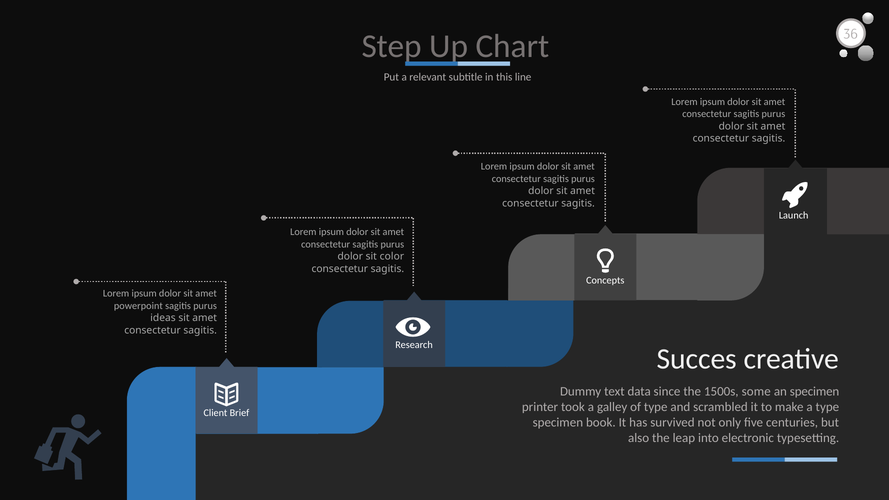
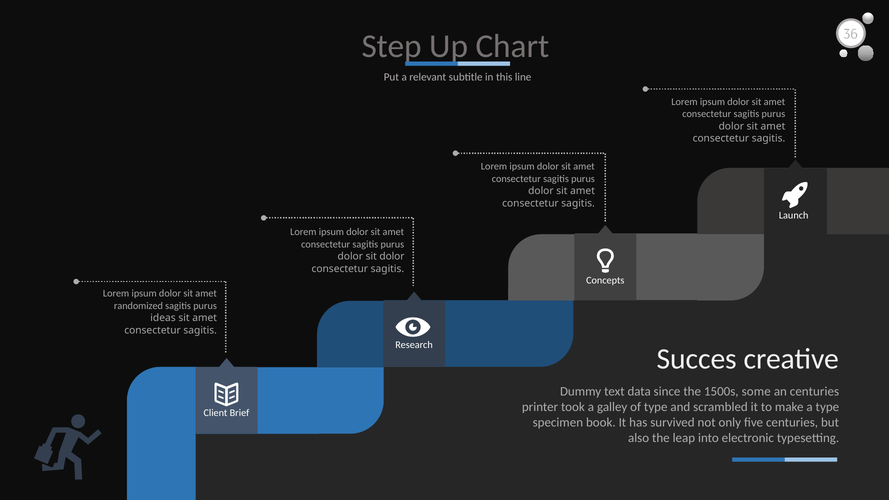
sit color: color -> dolor (392, 257)
powerpoint: powerpoint -> randomized (138, 306)
an specimen: specimen -> centuries (814, 392)
